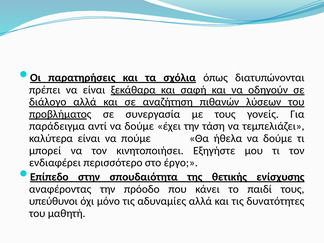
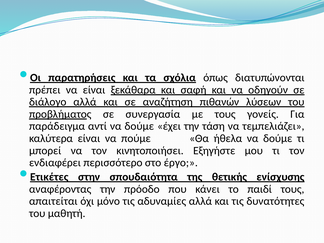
Επίπεδο: Επίπεδο -> Ετικέτες (49, 177)
υπεύθυνοι: υπεύθυνοι -> απαιτείται (53, 201)
